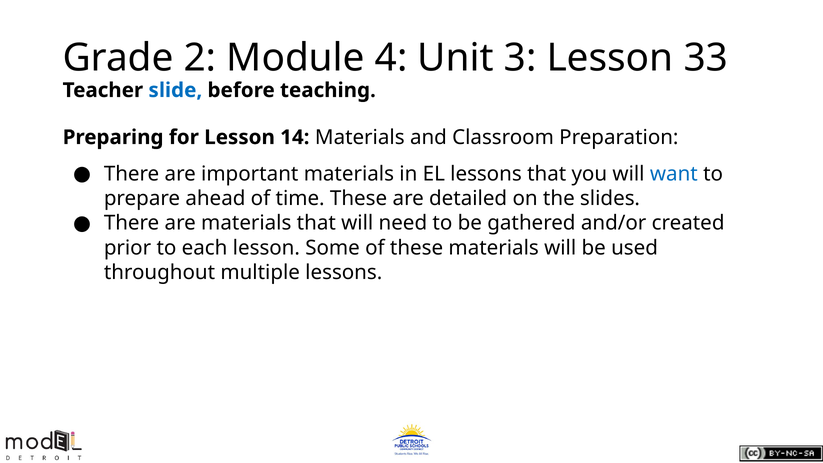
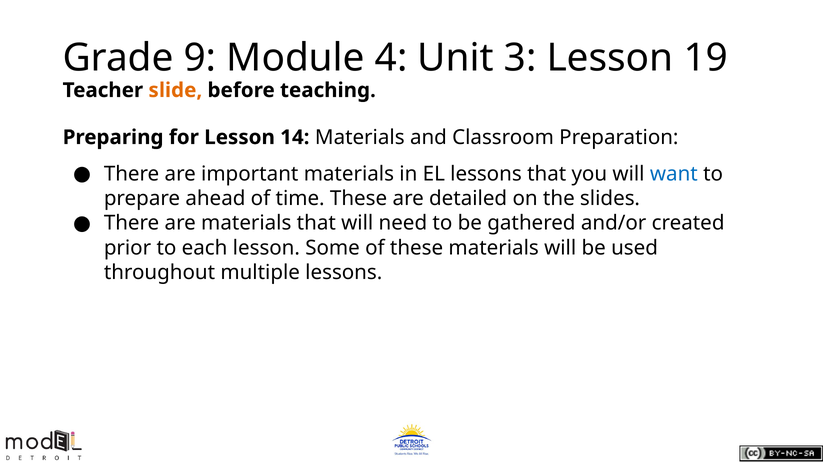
2: 2 -> 9 (200, 58)
33: 33 -> 19 (706, 58)
slide colour: blue -> orange (175, 90)
